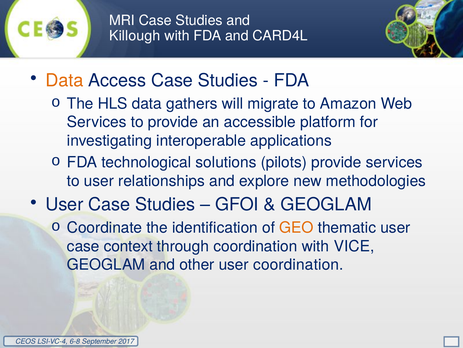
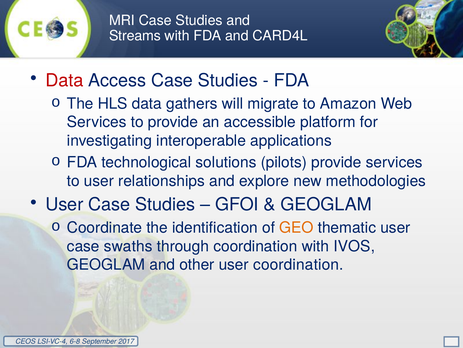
Killough: Killough -> Streams (135, 36)
Data colour: orange -> red (64, 80)
context: context -> swaths (128, 246)
VICE: VICE -> IVOS (354, 246)
